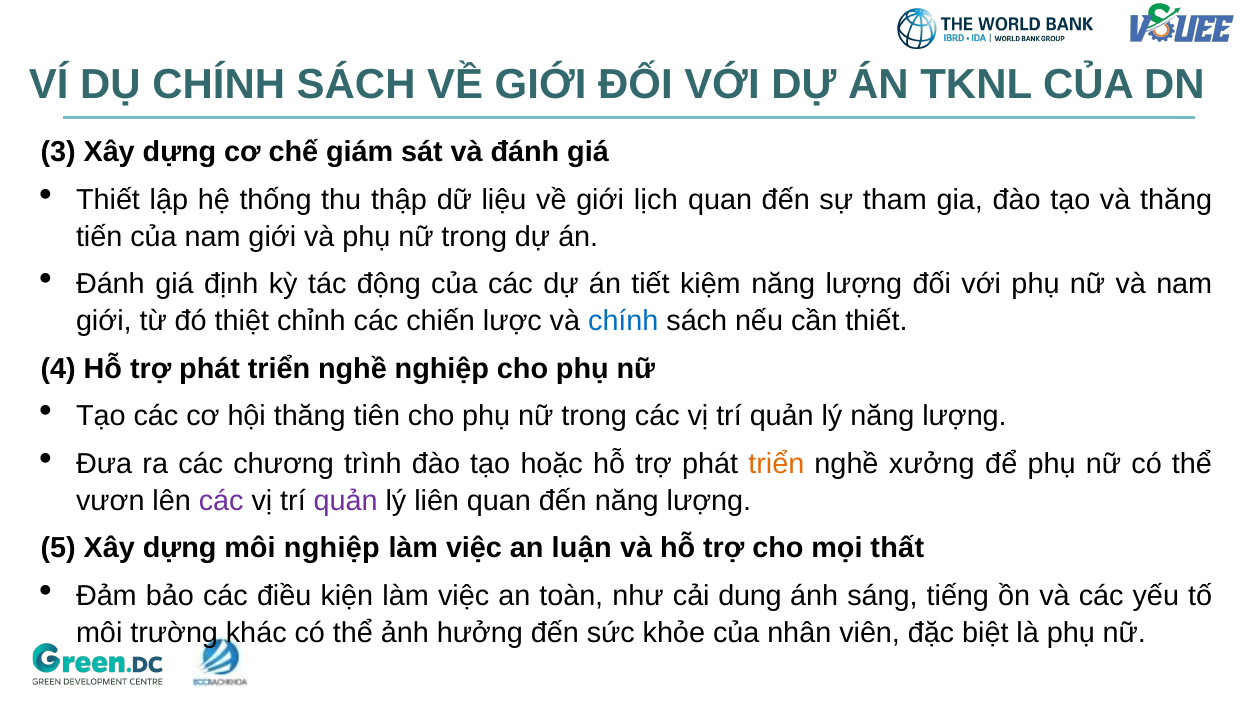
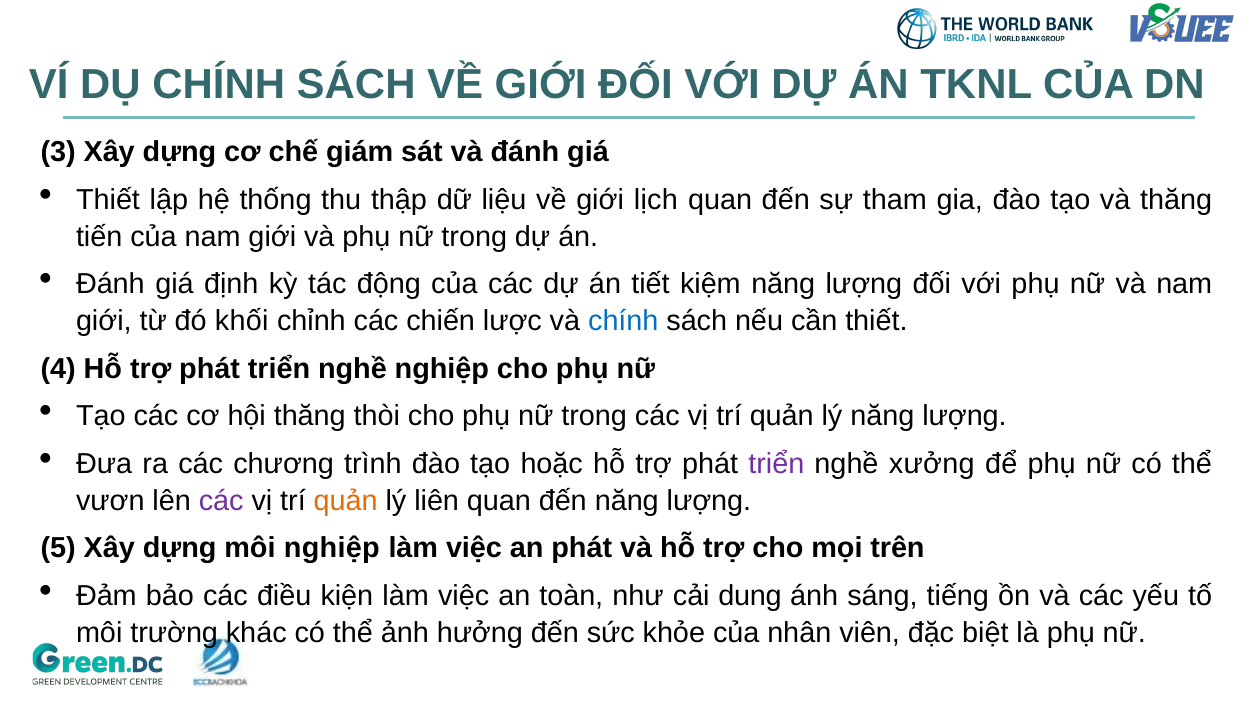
thiệt: thiệt -> khối (242, 321)
tiên: tiên -> thòi (377, 416)
triển colour: orange -> purple (776, 463)
quản colour: purple -> orange (346, 500)
an luận: luận -> phát (582, 548)
thất: thất -> trên (898, 548)
